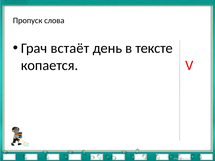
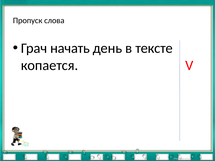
встаёт: встаёт -> начать (70, 48)
